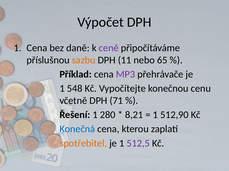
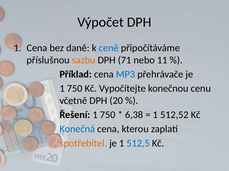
ceně colour: purple -> blue (109, 48)
11: 11 -> 71 (125, 60)
65: 65 -> 11 (162, 60)
MP3 colour: purple -> blue (126, 75)
548: 548 -> 750 (75, 89)
71: 71 -> 20 (116, 101)
Řešení 1 280: 280 -> 750 (108, 115)
8,21: 8,21 -> 6,38 (134, 115)
512,90: 512,90 -> 512,52 (174, 115)
512,5 colour: purple -> blue (138, 144)
